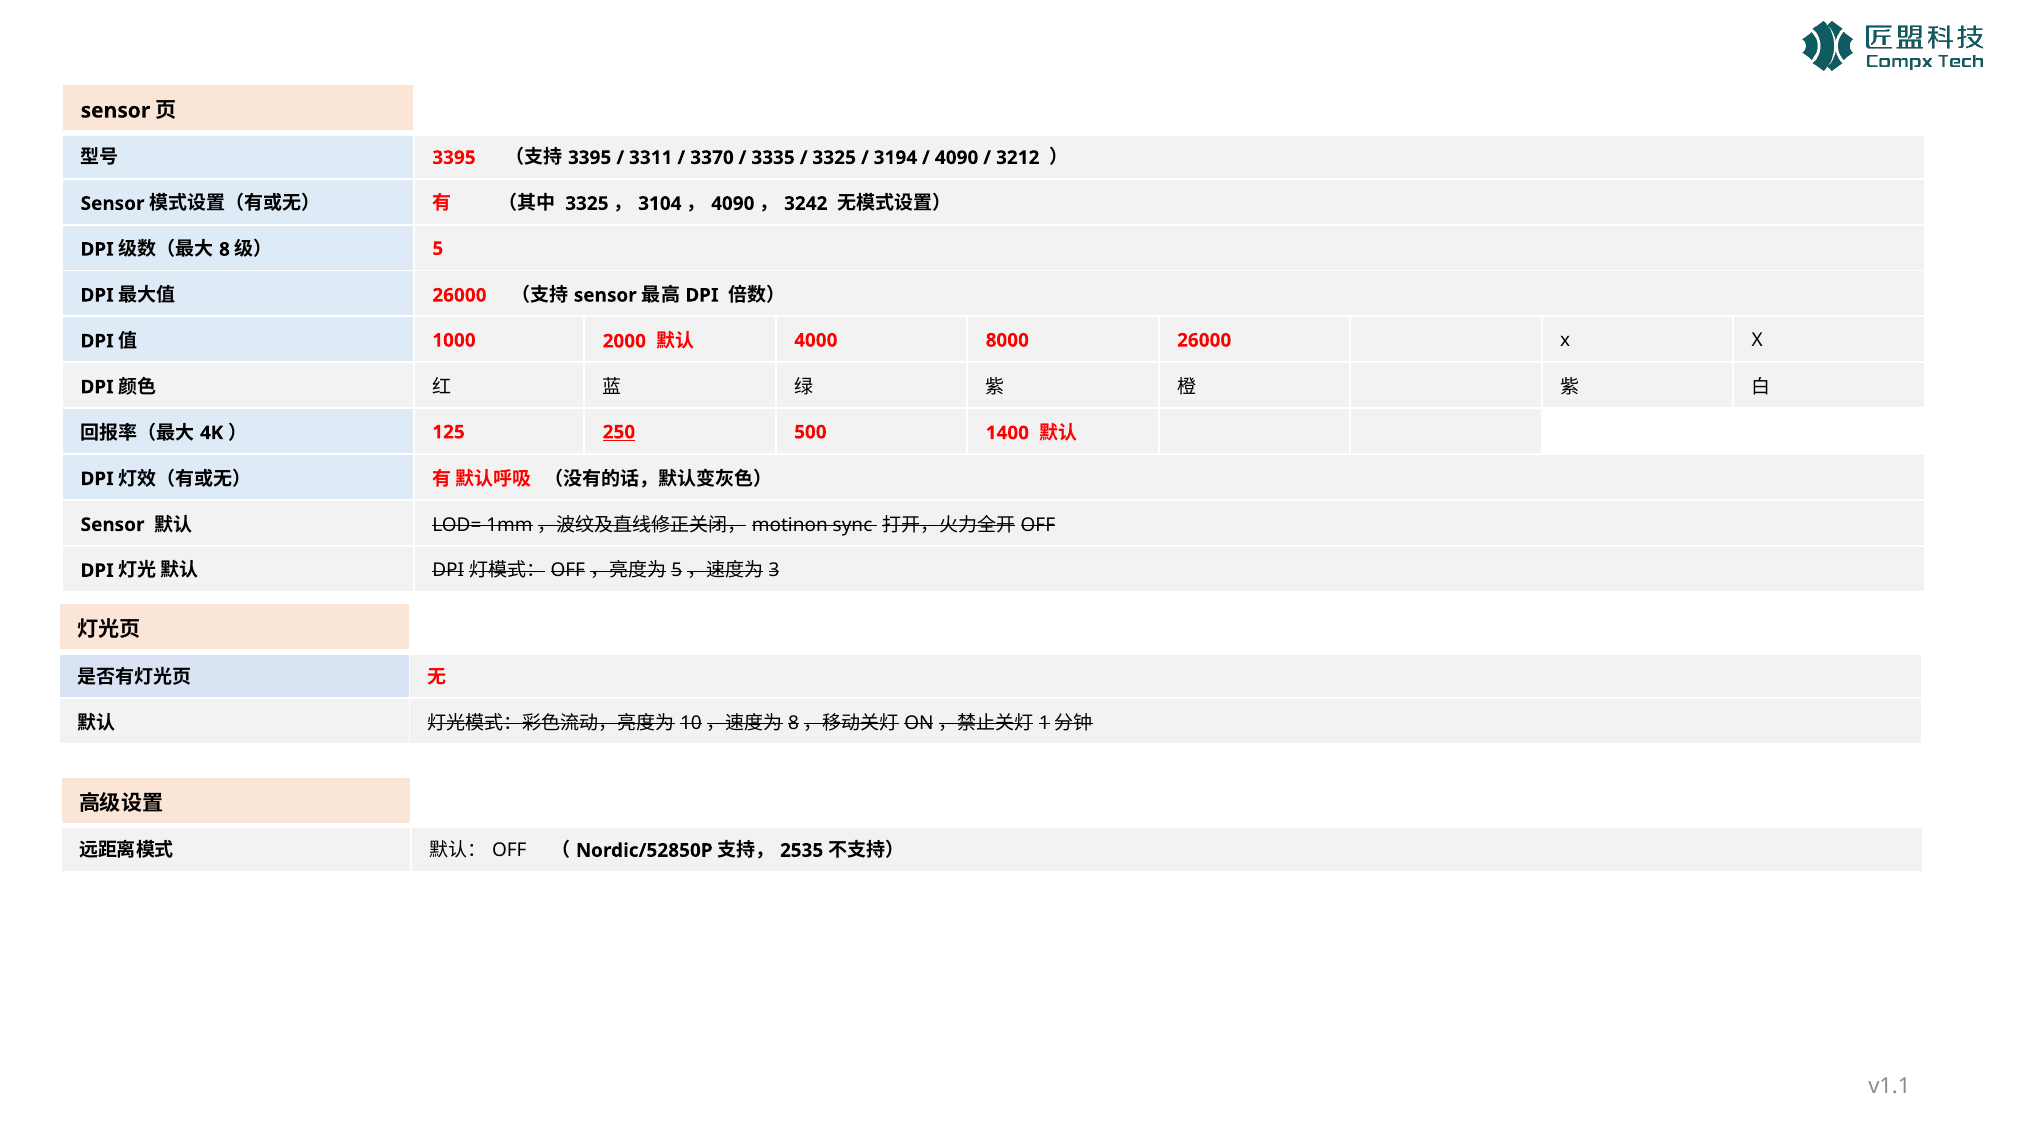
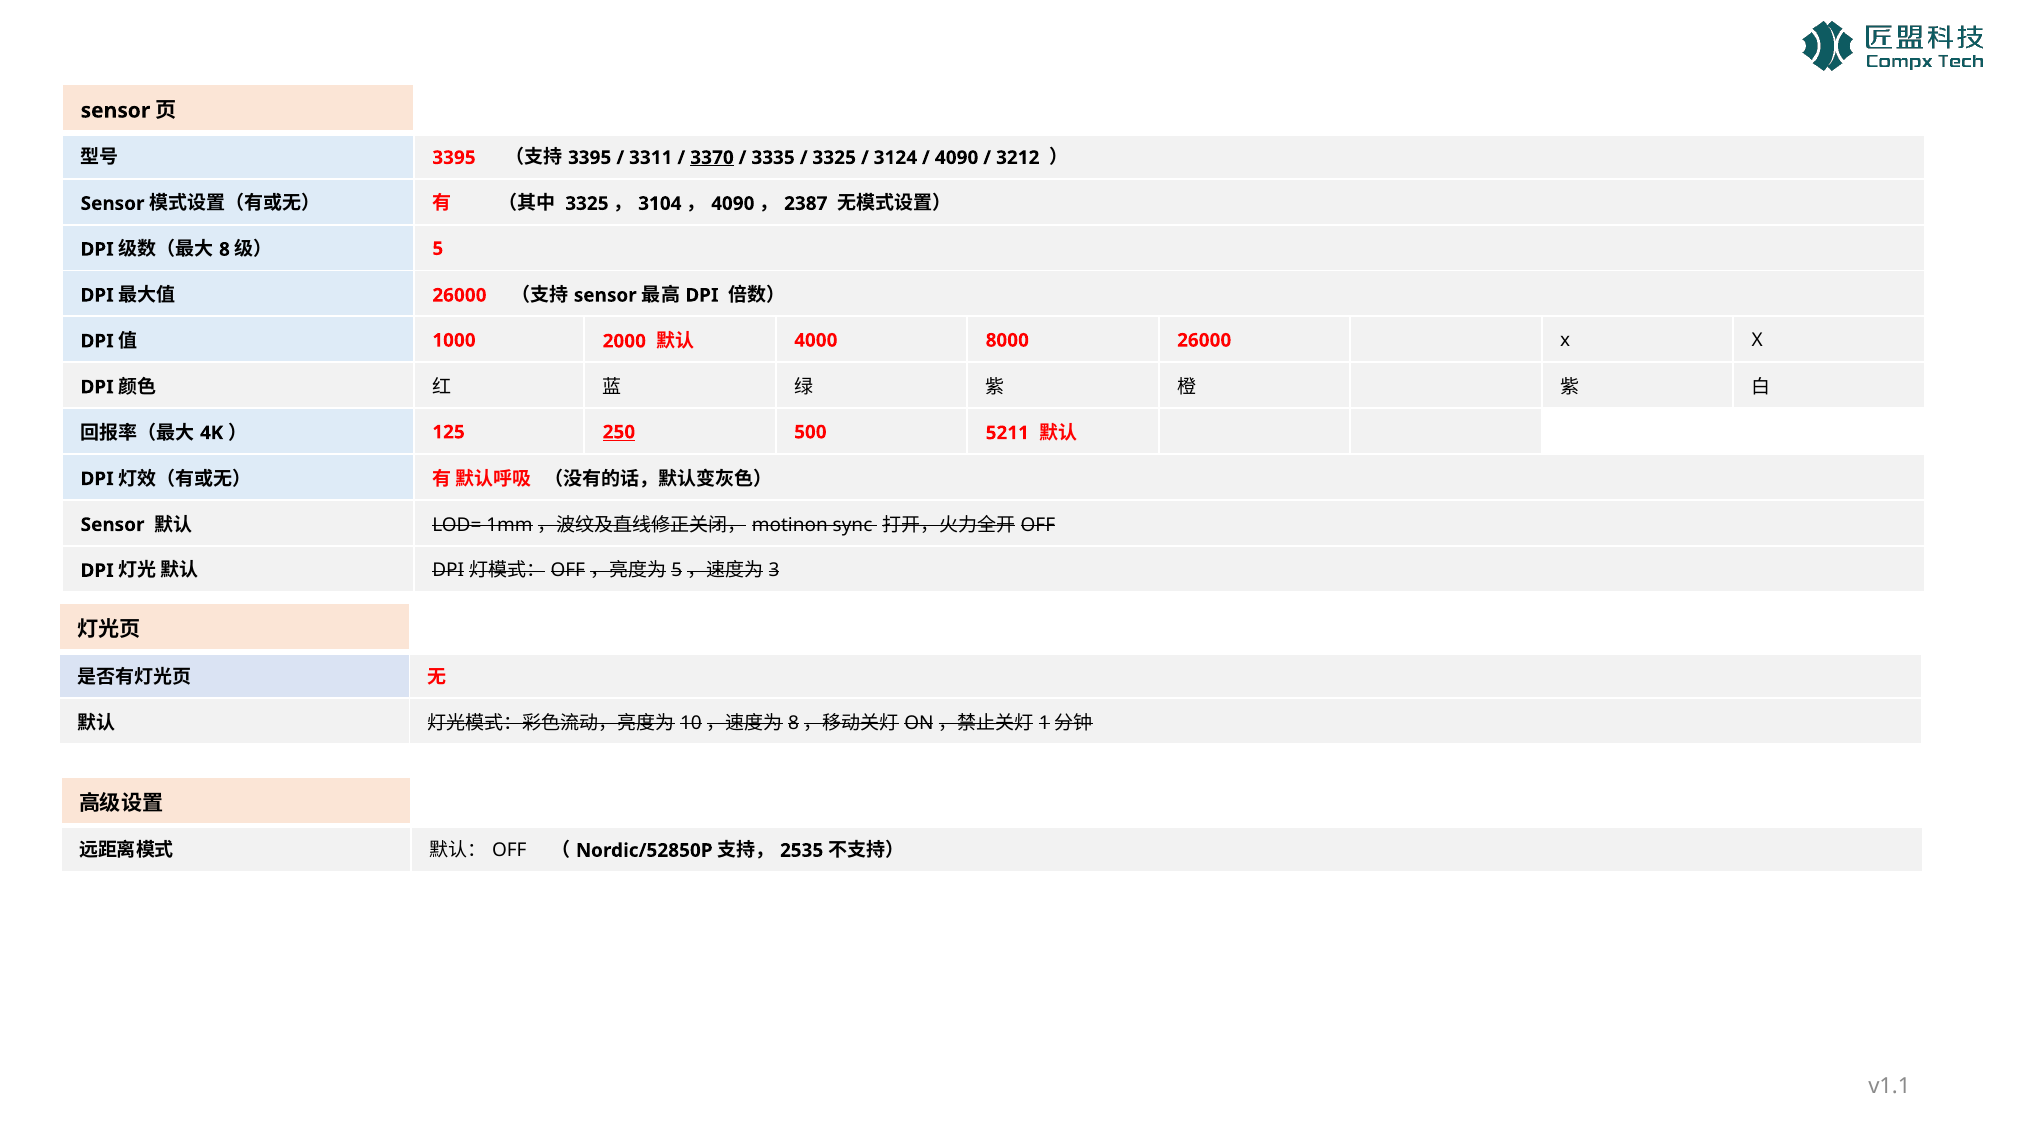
3370 underline: none -> present (712, 158)
3194: 3194 -> 3124 (895, 158)
3242: 3242 -> 2387 (806, 204)
1400: 1400 -> 5211 (1007, 433)
